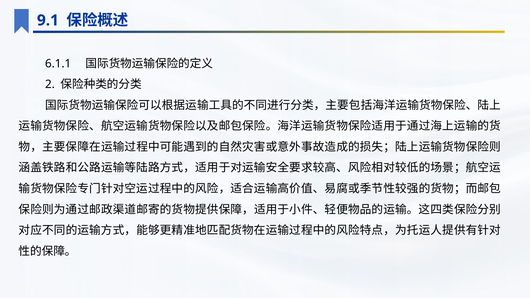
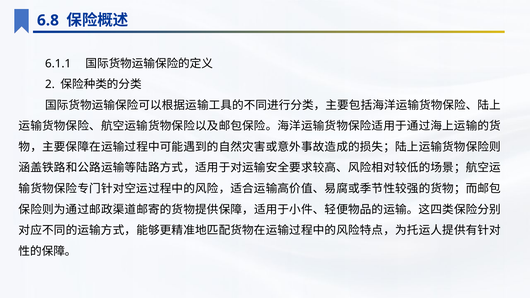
9.1: 9.1 -> 6.8 (48, 20)
